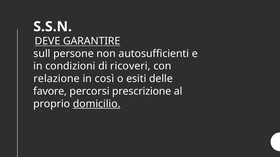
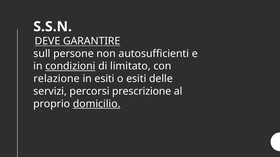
condizioni underline: none -> present (70, 66)
ricoveri: ricoveri -> limitato (130, 66)
in così: così -> esiti (105, 79)
favore: favore -> servizi (50, 92)
